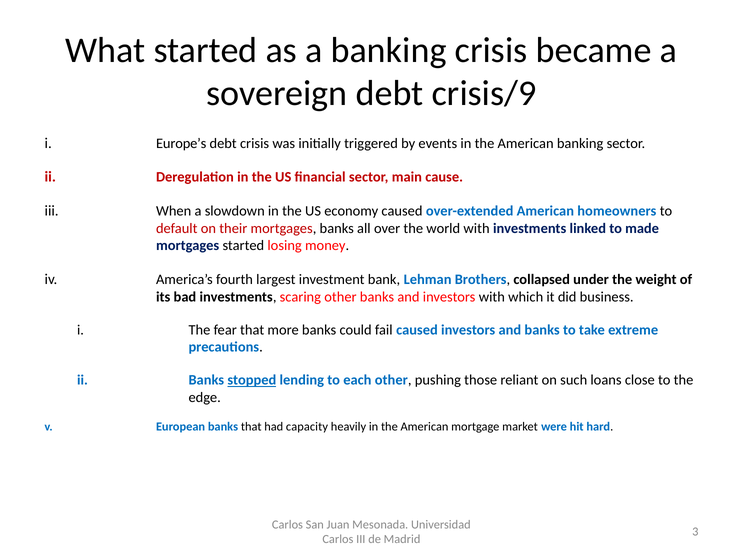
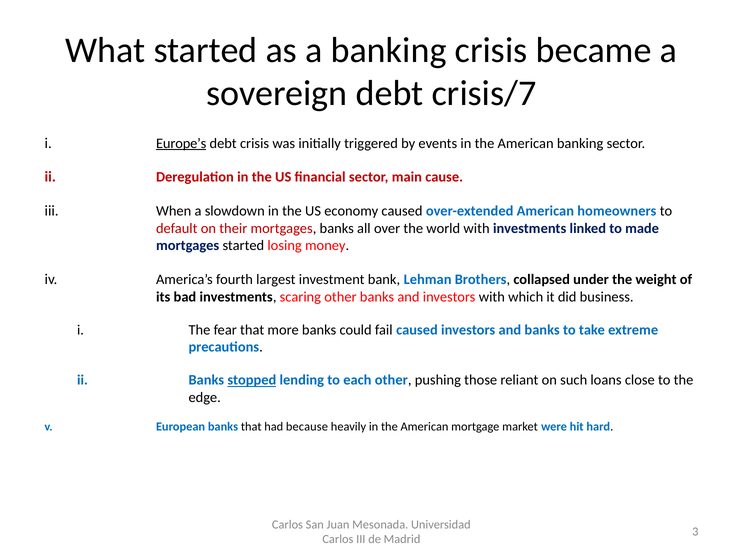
crisis/9: crisis/9 -> crisis/7 (484, 94)
Europe’s underline: none -> present (181, 143)
capacity: capacity -> because (307, 427)
